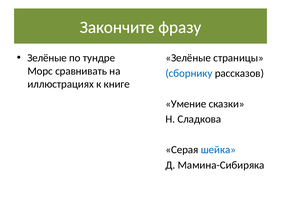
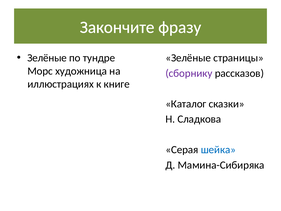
сравнивать: сравнивать -> художница (81, 71)
сборнику colour: blue -> purple (189, 73)
Умение: Умение -> Каталог (186, 104)
